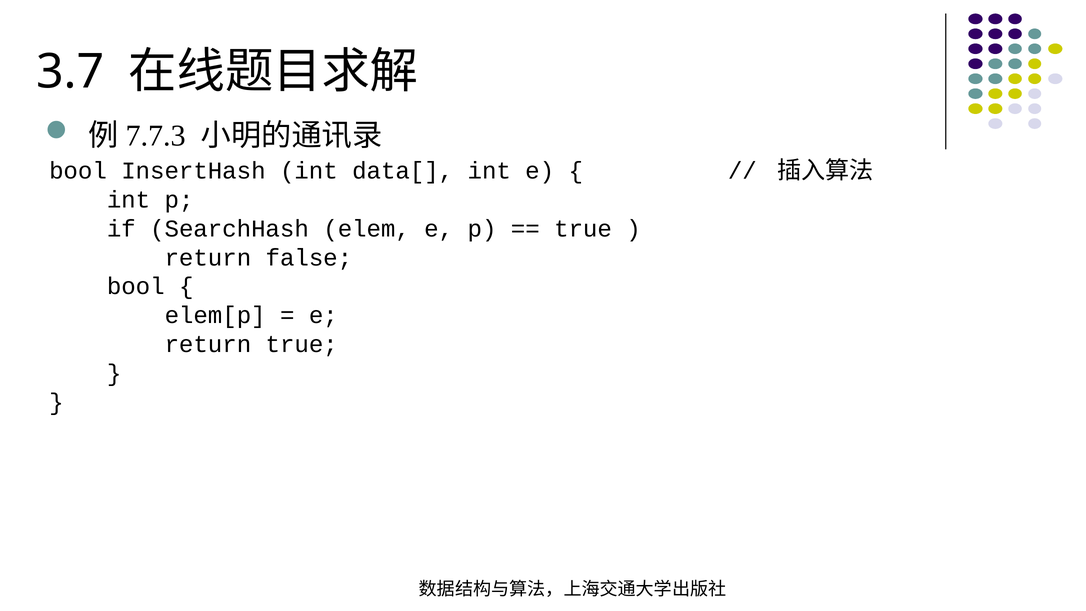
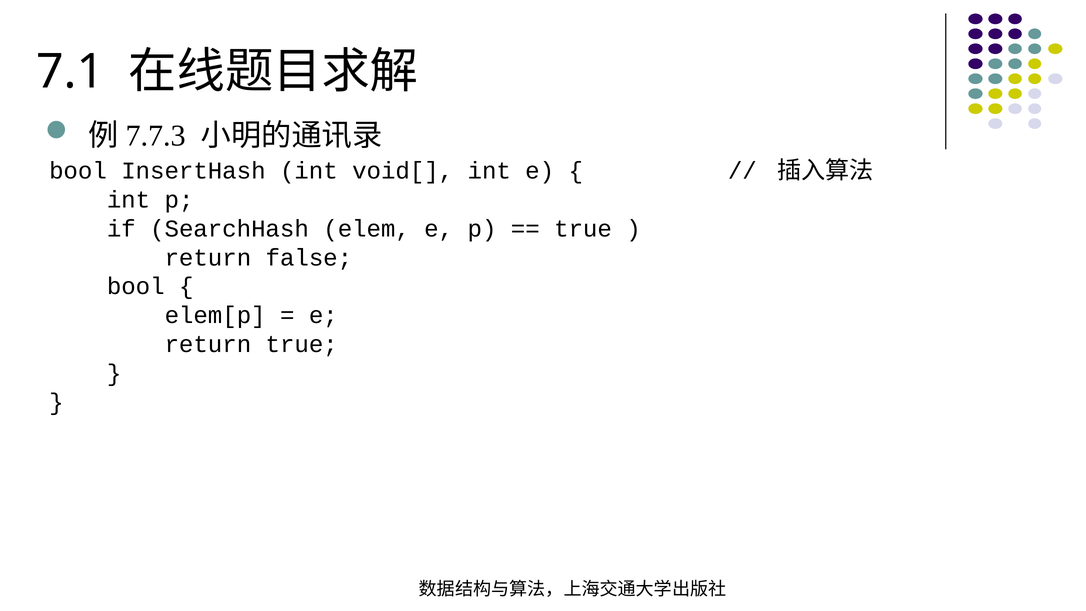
3.7: 3.7 -> 7.1 (70, 72)
data[: data[ -> void[ (403, 171)
